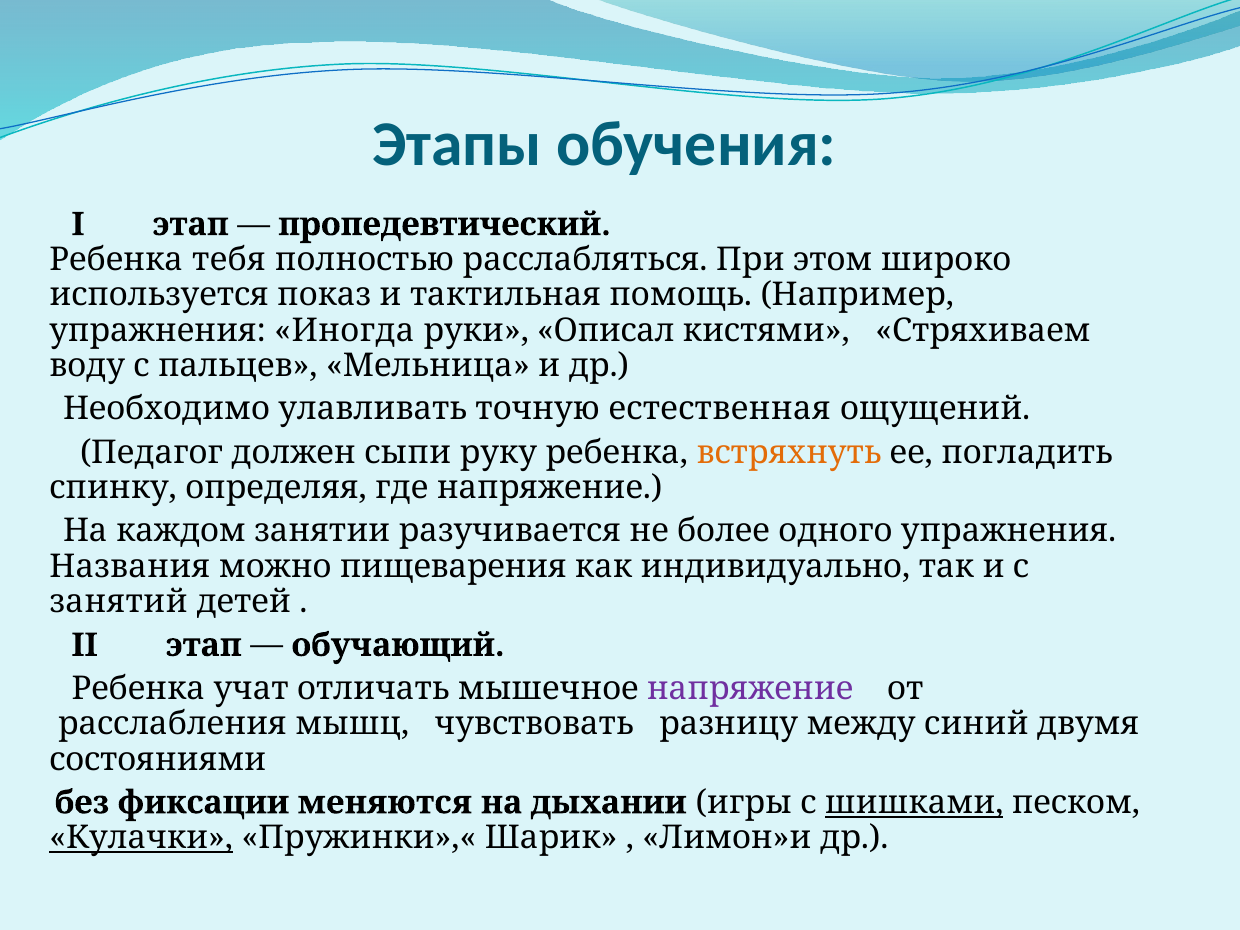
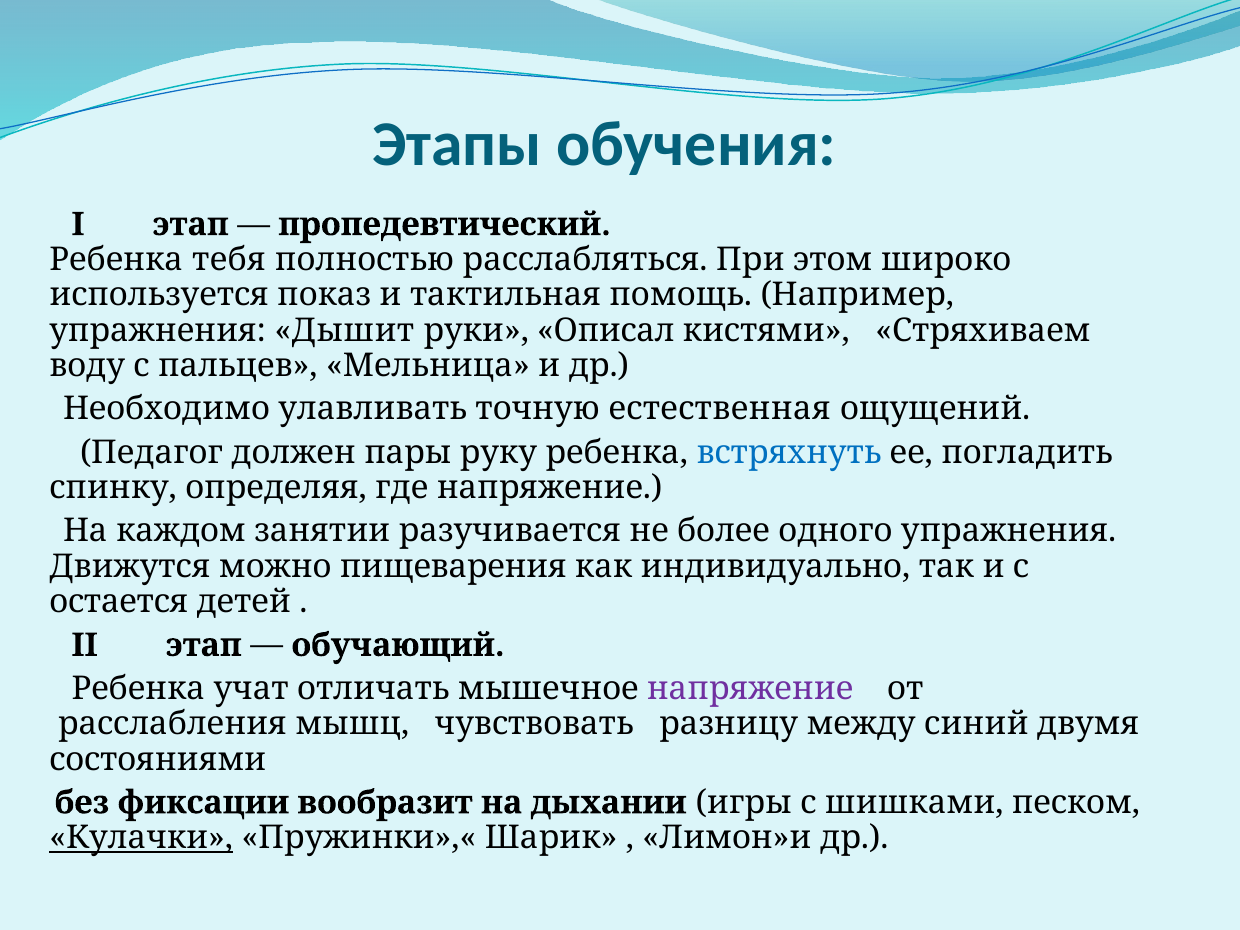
Иногда: Иногда -> Дышит (344, 330)
сыпи: сыпи -> пары (408, 452)
встряхнуть colour: orange -> blue (789, 452)
Названия: Названия -> Движутся (130, 566)
занятий: занятий -> остается (119, 602)
меняются: меняются -> вообразит (385, 803)
шишками underline: present -> none (914, 803)
